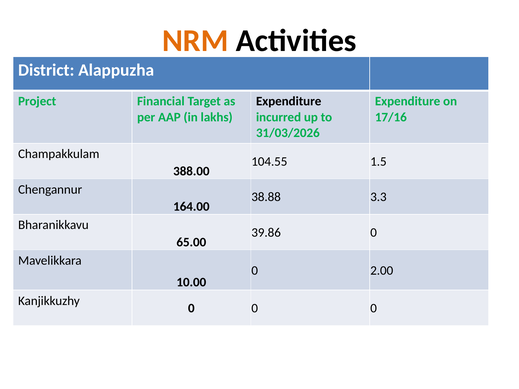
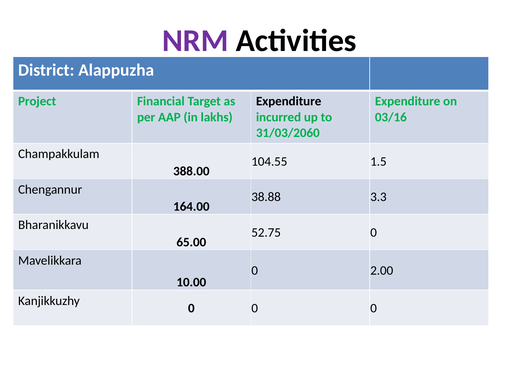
NRM colour: orange -> purple (195, 41)
17/16: 17/16 -> 03/16 (391, 117)
31/03/2026: 31/03/2026 -> 31/03/2060 (288, 133)
39.86: 39.86 -> 52.75 (266, 233)
